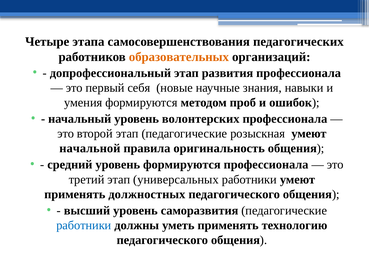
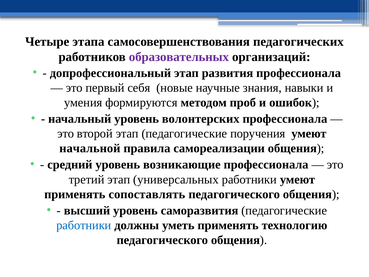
образовательных colour: orange -> purple (179, 57)
розыскная: розыскная -> поручения (258, 133)
оригинальность: оригинальность -> самореализации (219, 148)
уровень формируются: формируются -> возникающие (182, 165)
должностных: должностных -> сопоставлять (147, 194)
